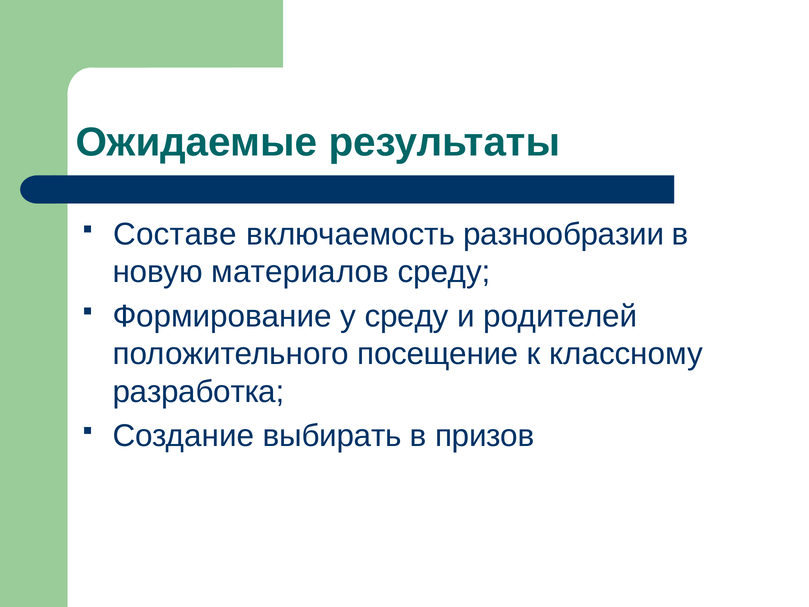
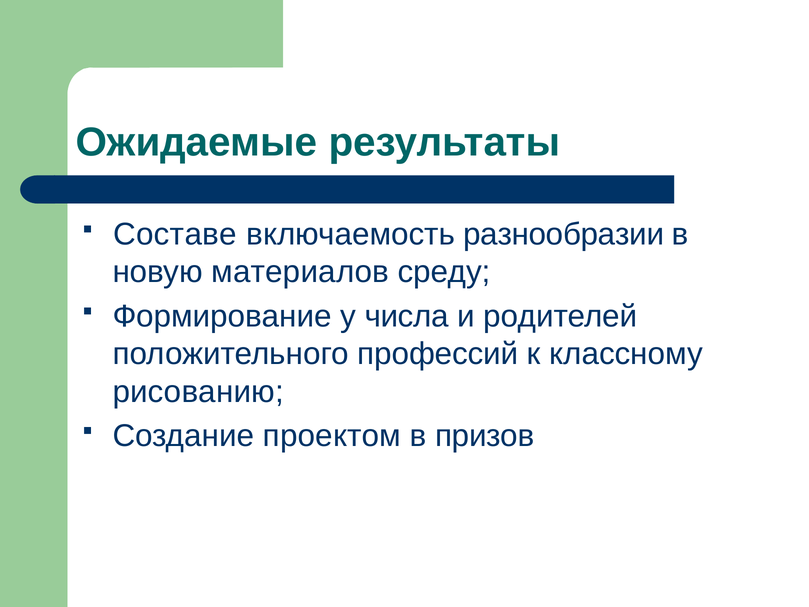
у среду: среду -> числа (407, 316)
посещение: посещение -> профессий (438, 354)
разработка: разработка -> рисованию (198, 392)
выбирать: выбирать -> проектом (332, 436)
